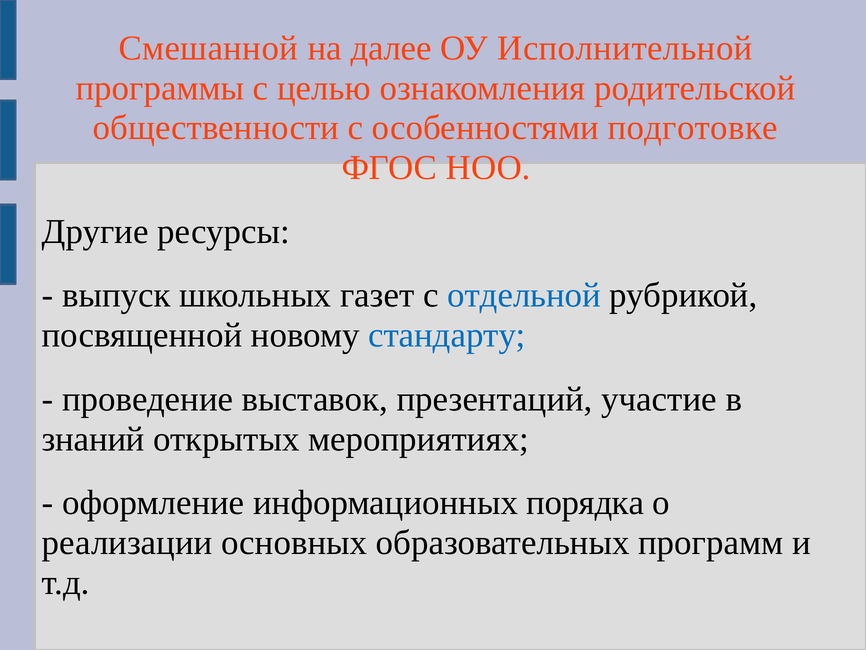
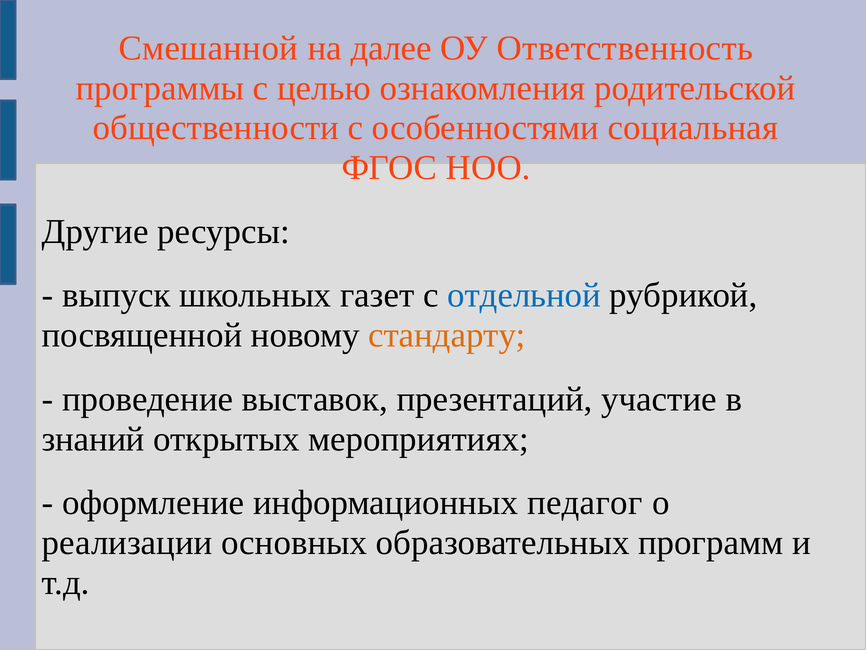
Исполнительной: Исполнительной -> Ответственность (625, 48)
подготовке: подготовке -> социальная (693, 128)
стандарту colour: blue -> orange (447, 335)
порядка: порядка -> педагог (585, 502)
